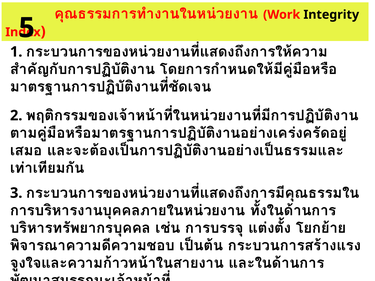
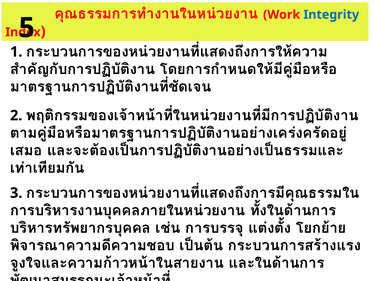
Integrity colour: black -> blue (331, 15)
